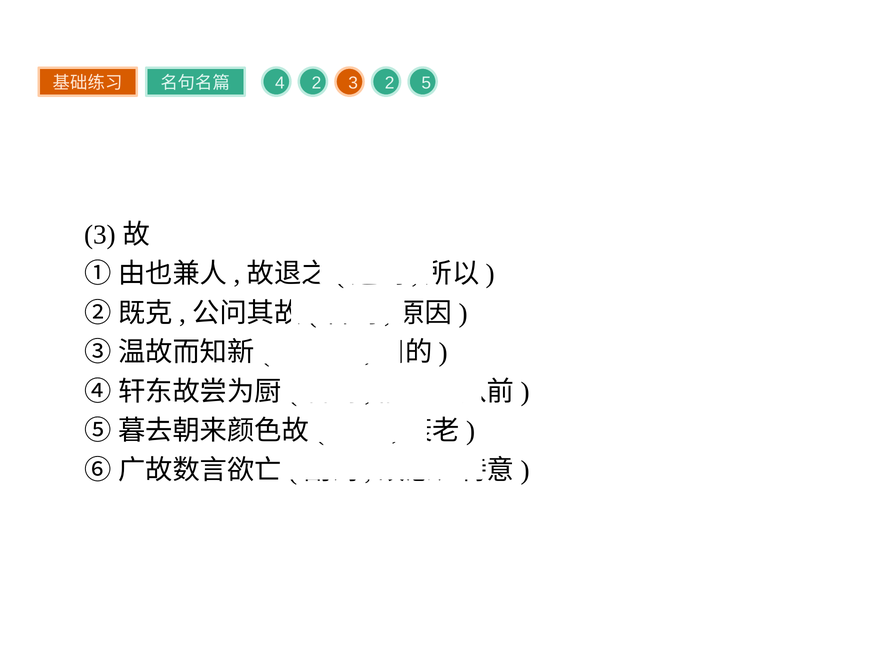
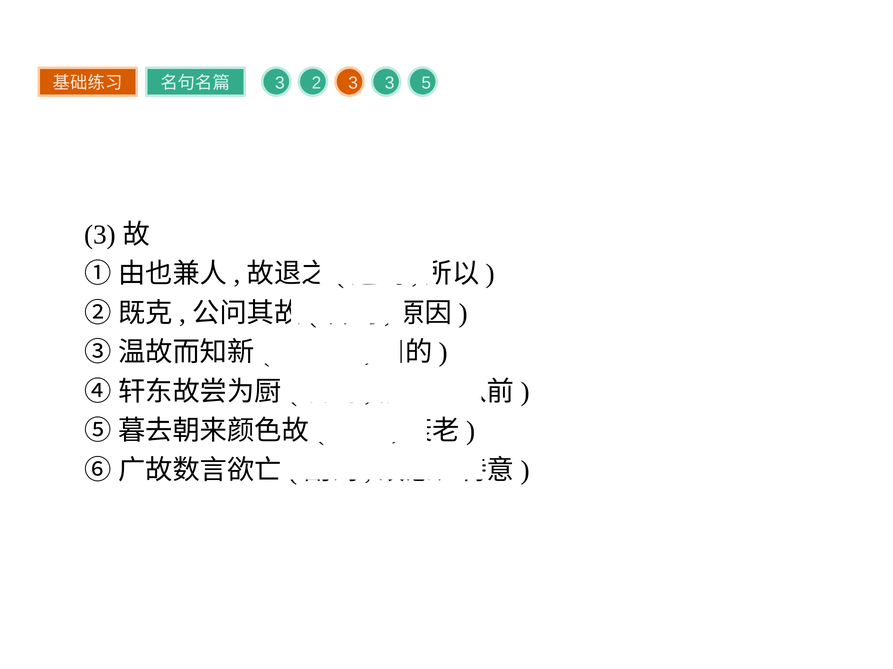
4: 4 -> 3 (280, 83)
3 2: 2 -> 3 (390, 83)
